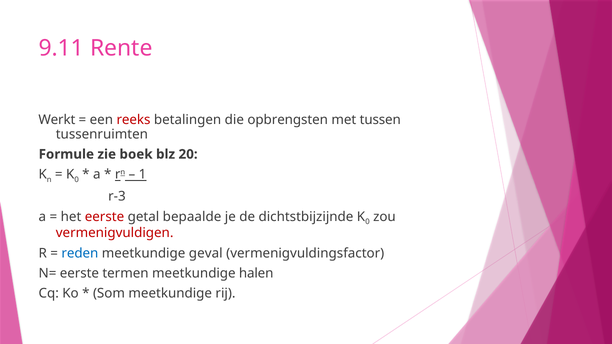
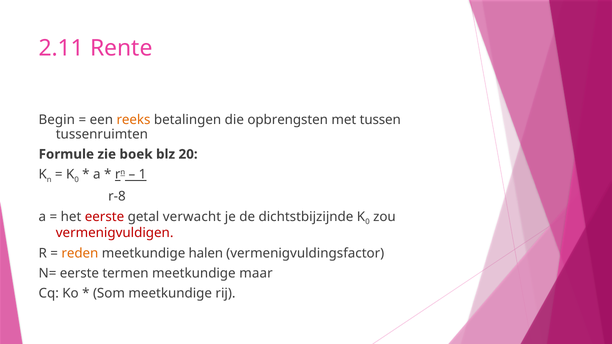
9.11: 9.11 -> 2.11 (61, 48)
Werkt: Werkt -> Begin (57, 120)
reeks colour: red -> orange (134, 120)
r-3: r-3 -> r-8 (117, 197)
bepaalde: bepaalde -> verwacht (192, 217)
reden colour: blue -> orange (80, 253)
geval: geval -> halen (206, 253)
halen: halen -> maar (256, 274)
